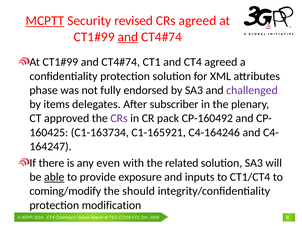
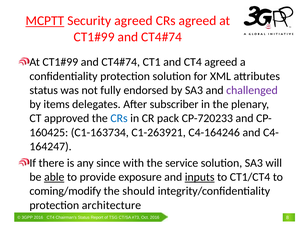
Security revised: revised -> agreed (134, 21)
and underline: present -> none (128, 37)
phase: phase -> status (44, 90)
CRs colour: purple -> blue (119, 119)
CP-160492: CP-160492 -> CP-720233 (207, 119)
C1-165921: C1-165921 -> C1-263921 (159, 133)
even: even -> since (108, 163)
related: related -> service (182, 163)
inputs underline: none -> present (200, 177)
modification: modification -> architecture (111, 206)
